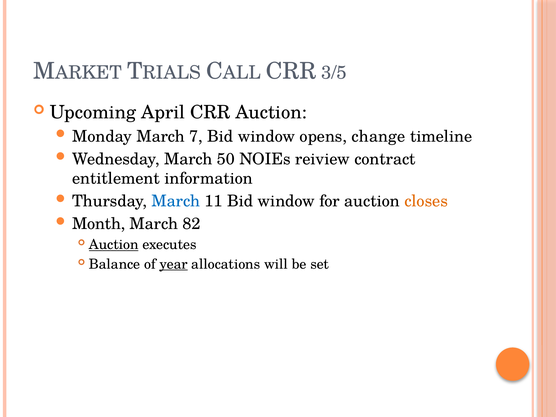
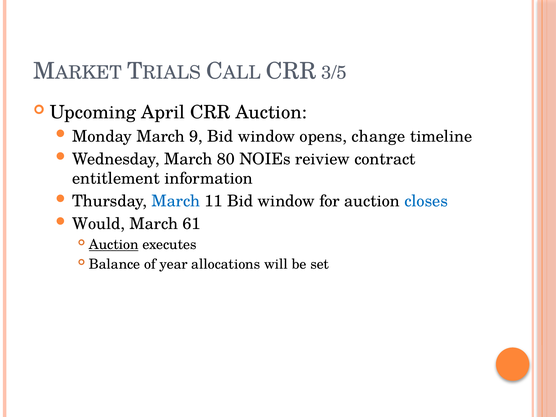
7: 7 -> 9 (196, 136)
50: 50 -> 80 (226, 159)
closes colour: orange -> blue (426, 201)
Month: Month -> Would (99, 224)
82: 82 -> 61 (192, 224)
year underline: present -> none (174, 264)
